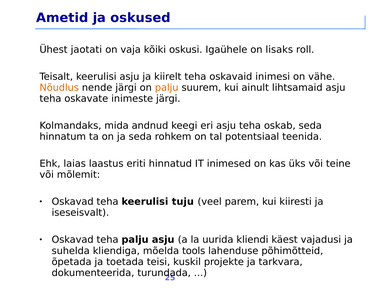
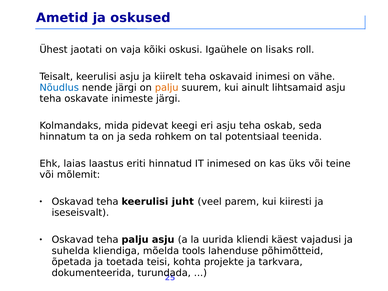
Nõudlus colour: orange -> blue (59, 88)
andnud: andnud -> pidevat (150, 126)
tuju: tuju -> juht (183, 202)
kuskil: kuskil -> kohta (187, 262)
